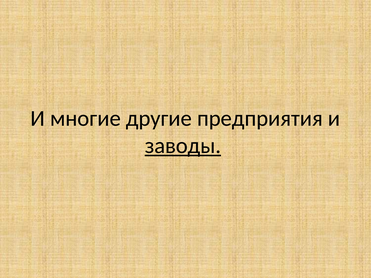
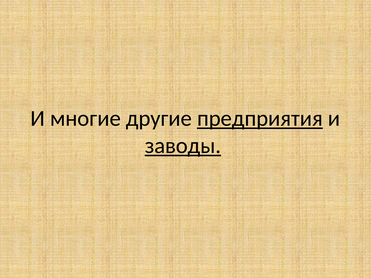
предприятия underline: none -> present (260, 119)
